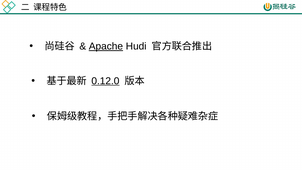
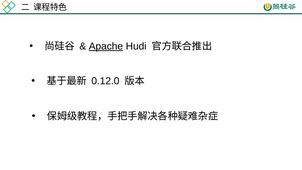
0.12.0 underline: present -> none (105, 81)
